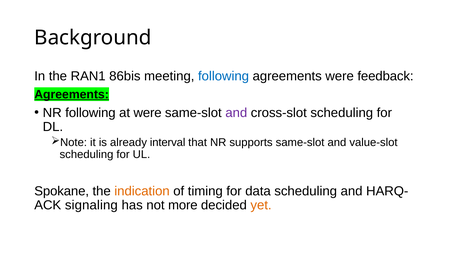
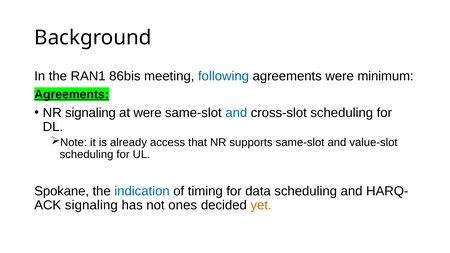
feedback: feedback -> minimum (386, 76)
NR following: following -> signaling (90, 113)
and colour: purple -> blue (236, 113)
interval: interval -> access (168, 142)
indication colour: orange -> blue (142, 191)
more: more -> ones (183, 205)
